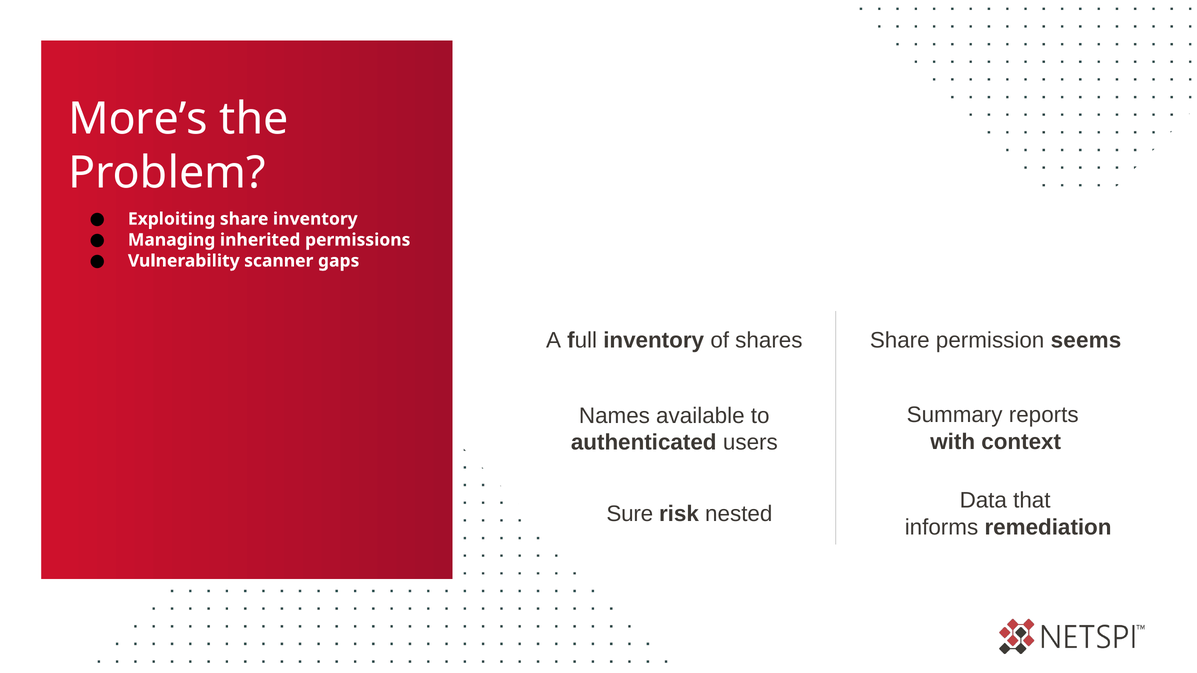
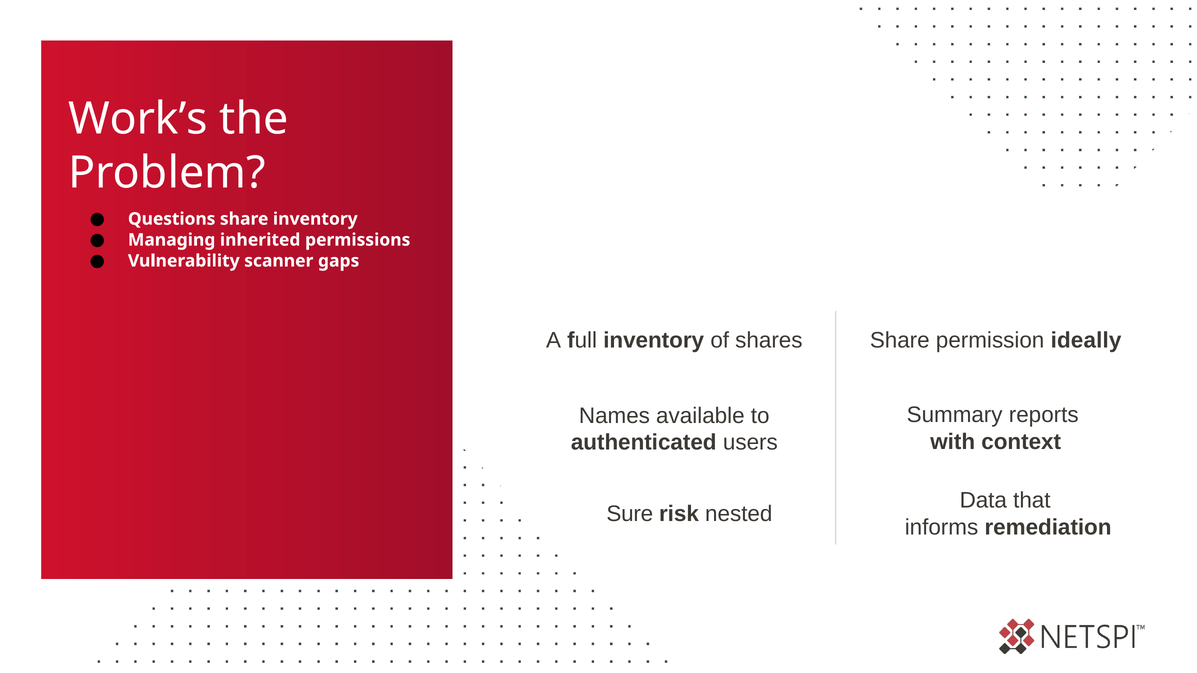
More’s: More’s -> Work’s (138, 119)
Exploiting: Exploiting -> Questions (172, 219)
seems: seems -> ideally (1086, 341)
